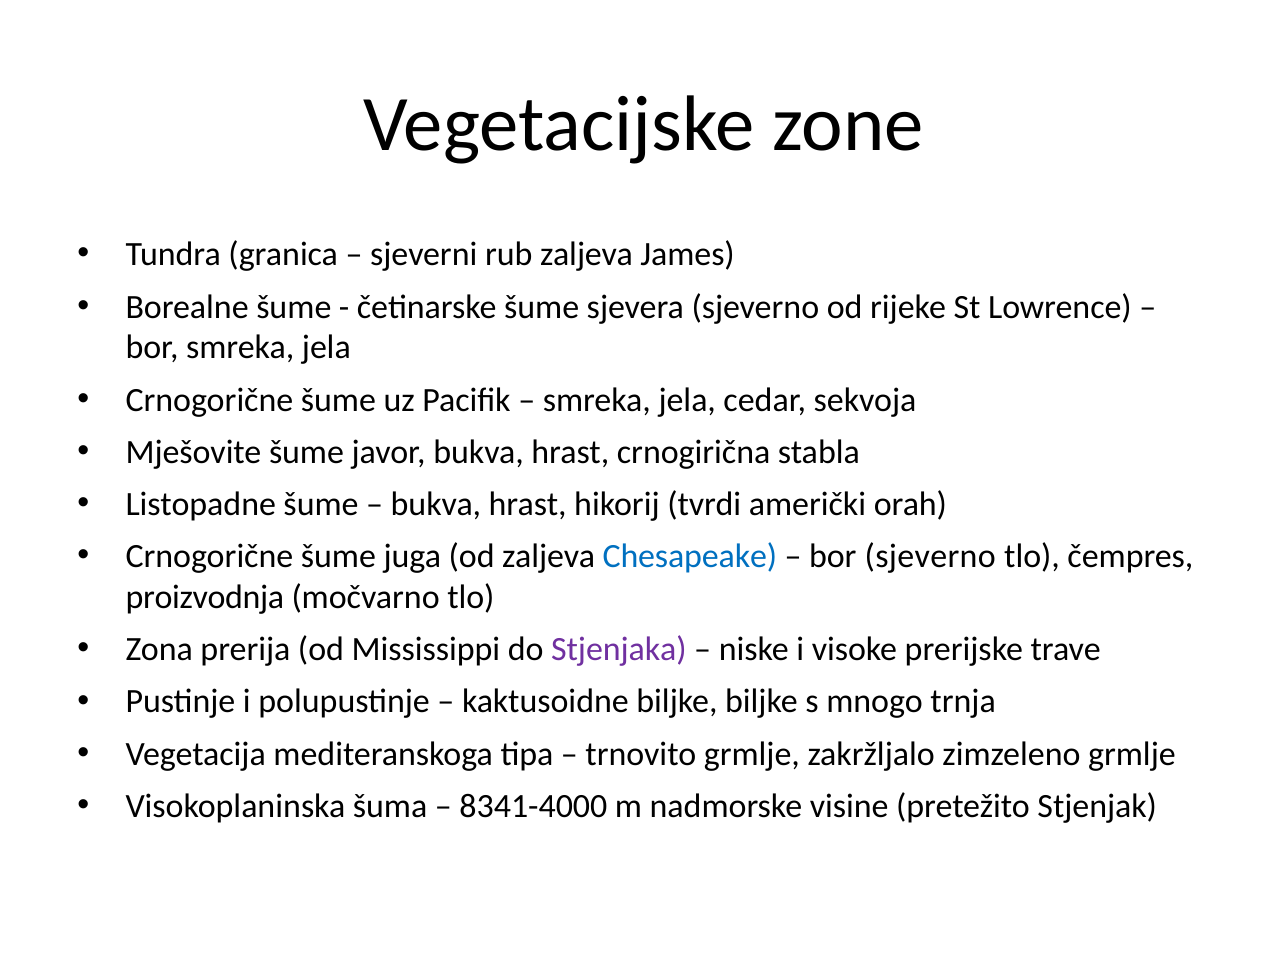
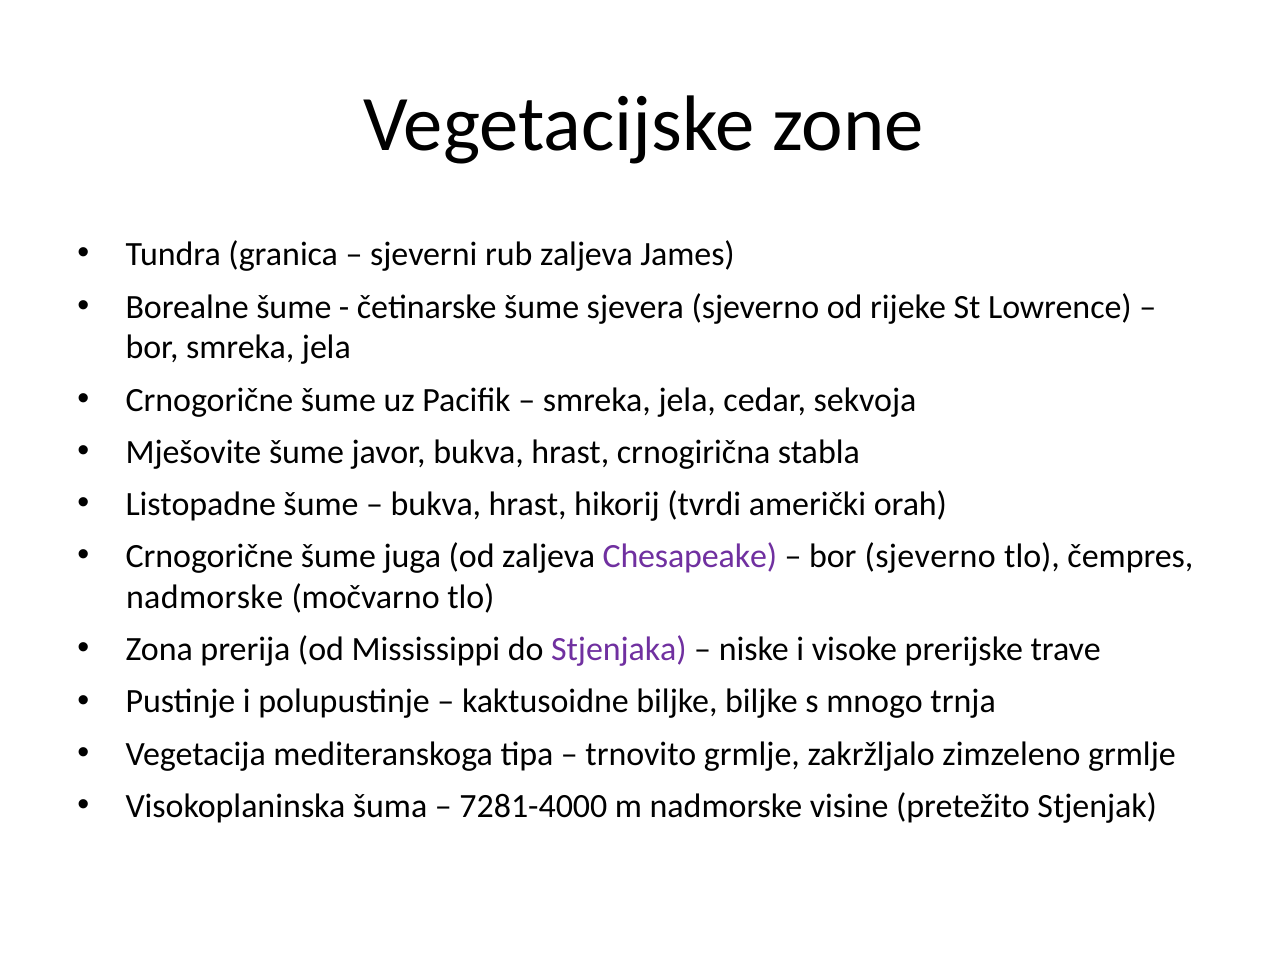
Chesapeake colour: blue -> purple (690, 557)
proizvodnja: proizvodnja -> nadmorske (205, 597)
8341-4000: 8341-4000 -> 7281-4000 (533, 806)
